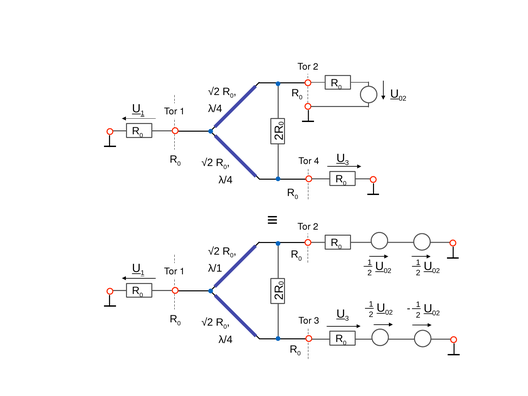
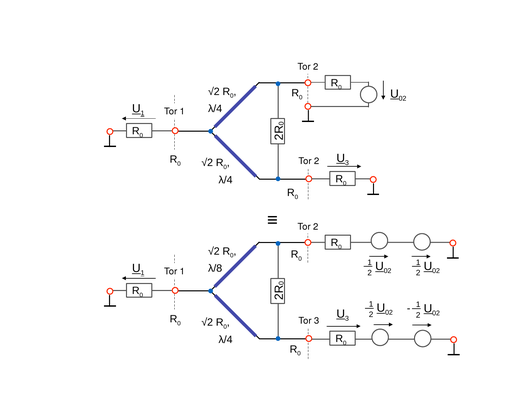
4: 4 -> 2 (317, 161)
λ/1: λ/1 -> λ/8 (215, 269)
